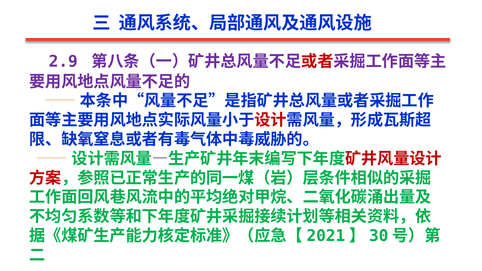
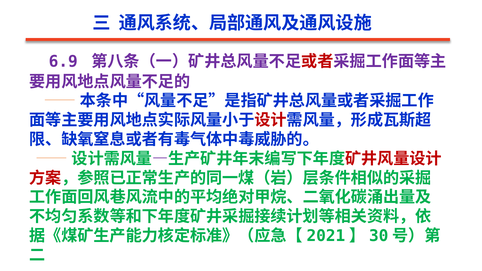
2.9: 2.9 -> 6.9 (63, 62)
